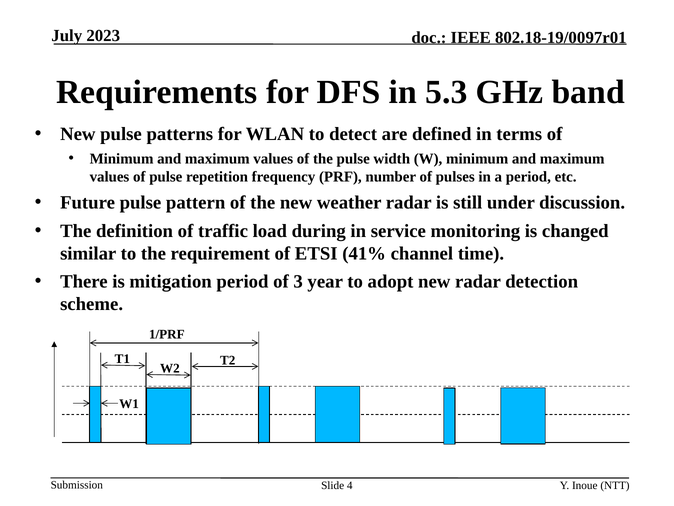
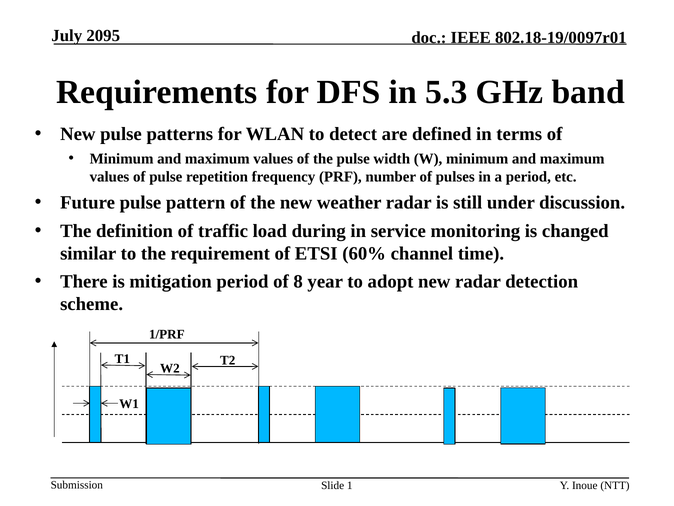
2023: 2023 -> 2095 (103, 36)
41%: 41% -> 60% (364, 253)
3: 3 -> 8 (298, 281)
4: 4 -> 1 (350, 485)
